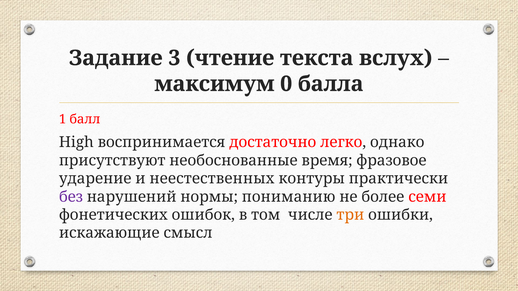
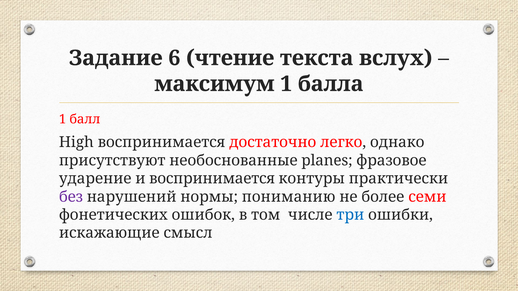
3: 3 -> 6 (174, 58)
максимум 0: 0 -> 1 (286, 84)
время: время -> planes (327, 161)
и неестественных: неестественных -> воспринимается (212, 179)
три colour: orange -> blue (350, 215)
